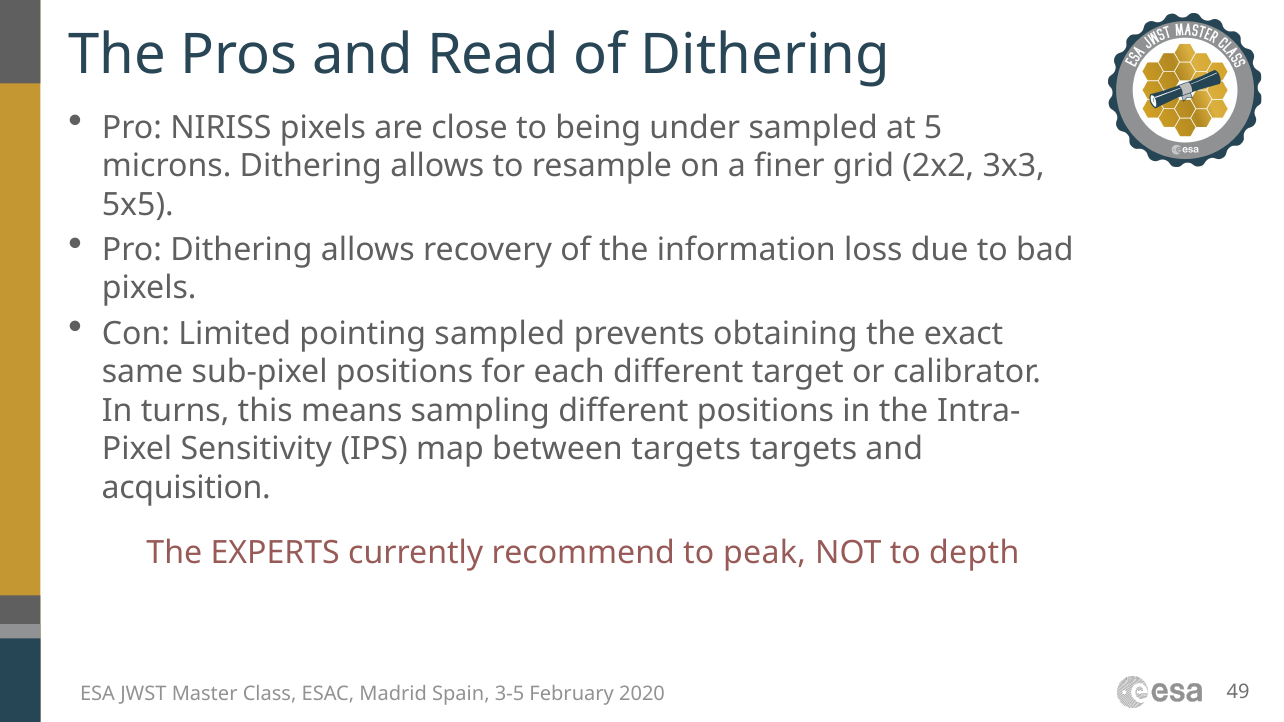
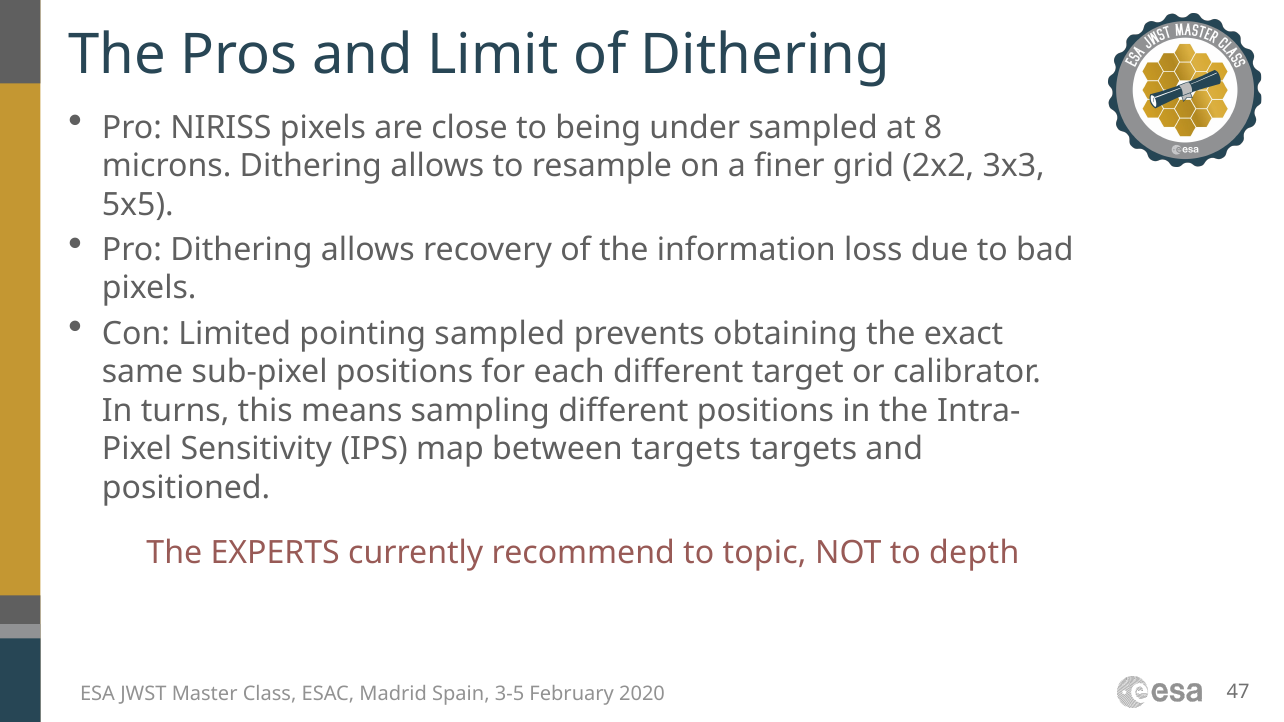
Read: Read -> Limit (493, 55)
5: 5 -> 8 (933, 128)
acquisition: acquisition -> positioned (186, 488)
peak: peak -> topic (765, 553)
49: 49 -> 47 (1238, 692)
